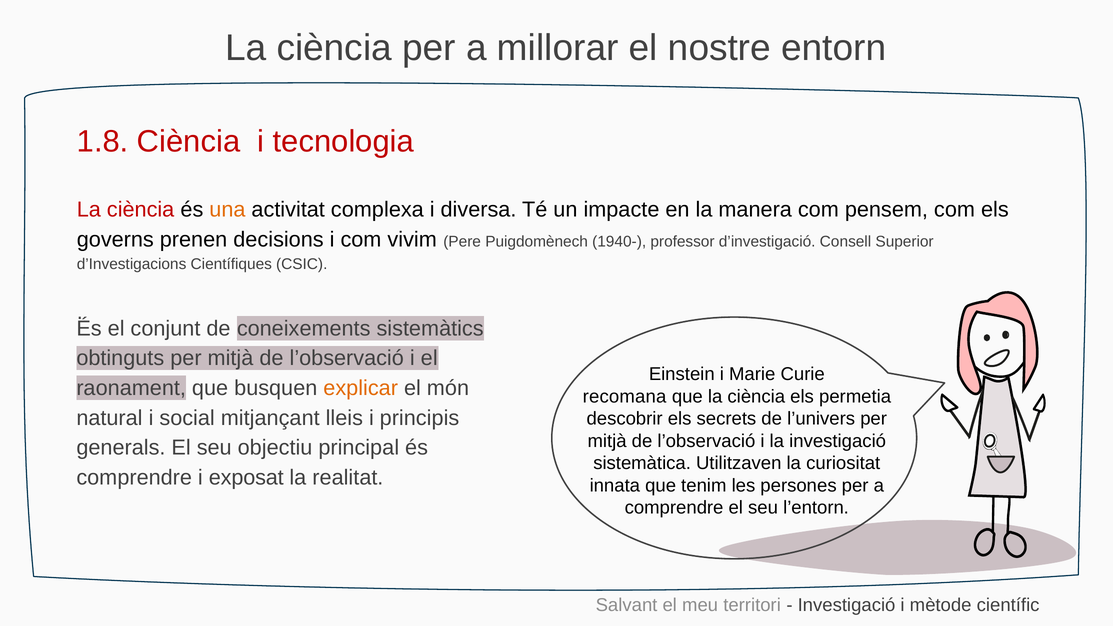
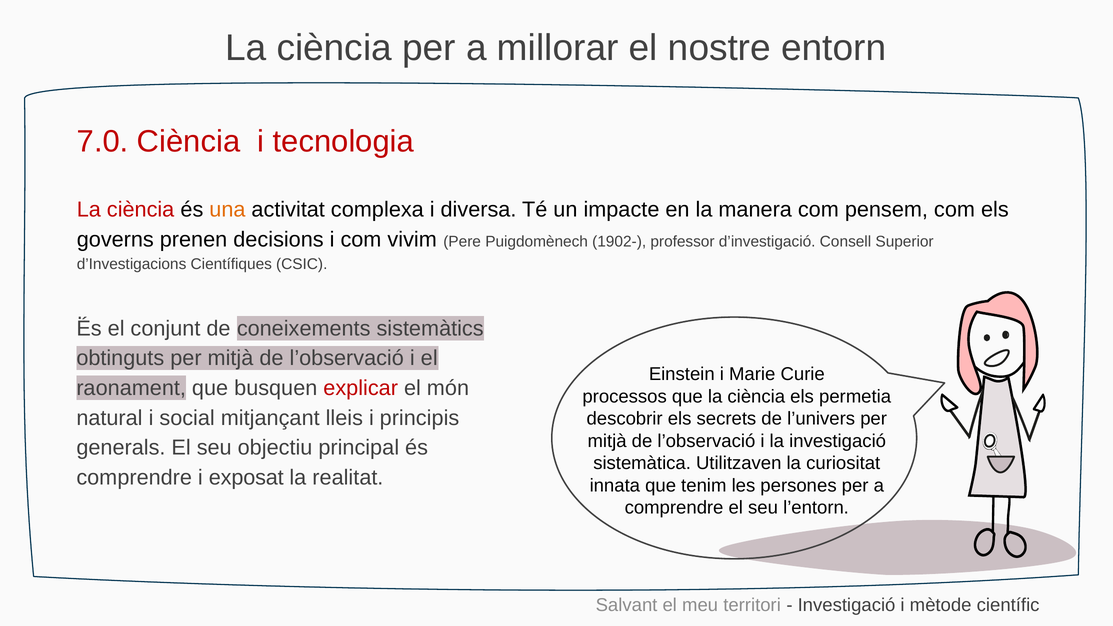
1.8: 1.8 -> 7.0 (103, 141)
1940-: 1940- -> 1902- (619, 242)
explicar colour: orange -> red (361, 388)
recomana: recomana -> processos (625, 397)
